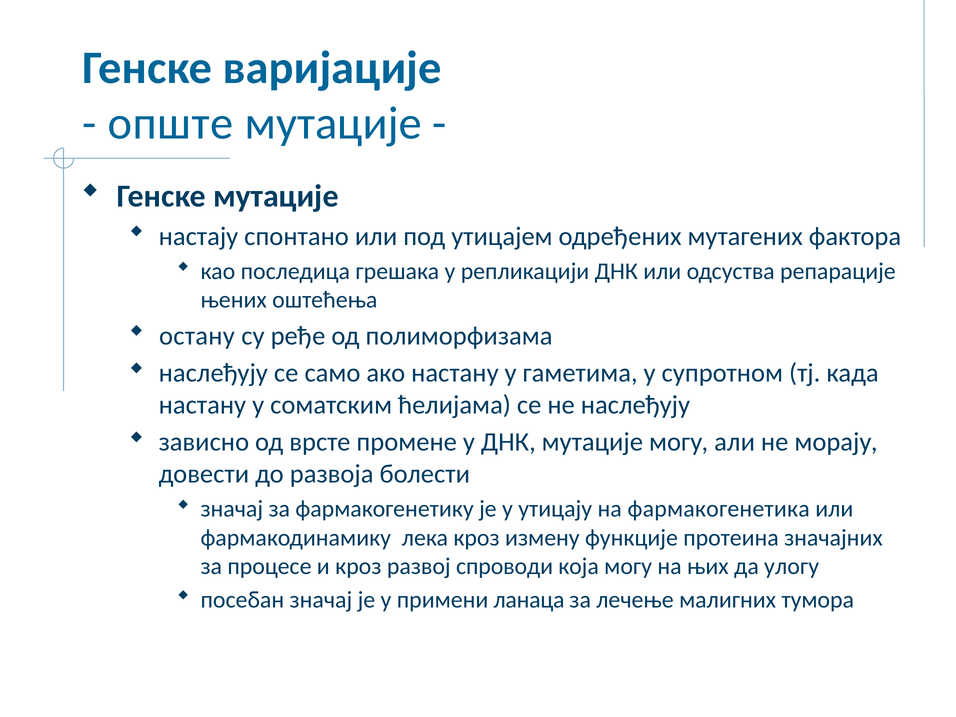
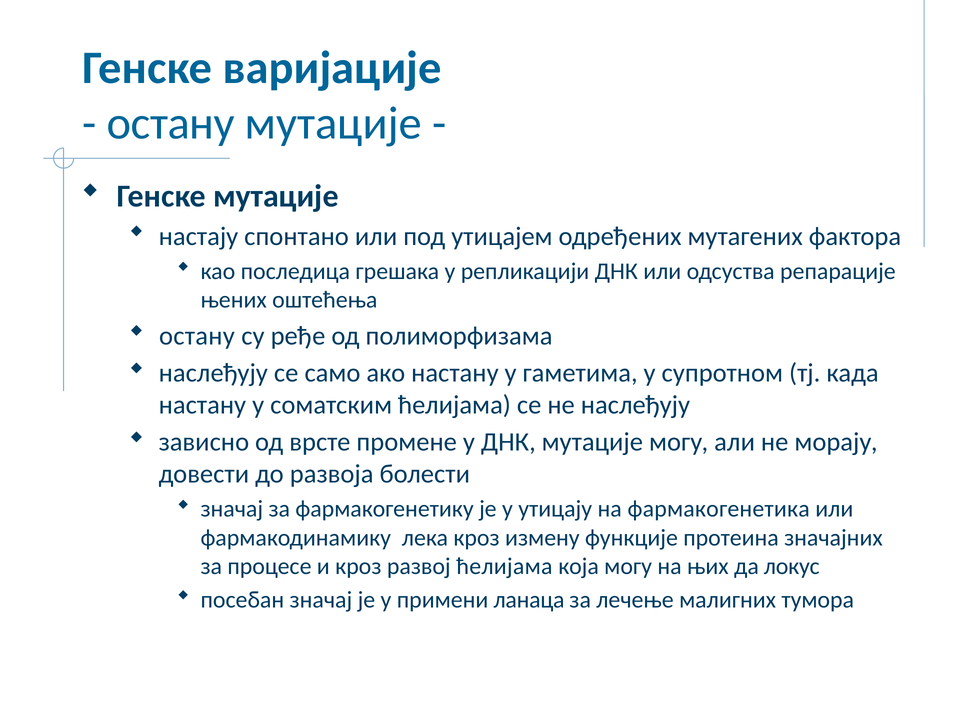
опште: опште -> остану (171, 124)
развој спроводи: спроводи -> ћелијама (504, 566)
улогу: улогу -> локус (792, 566)
